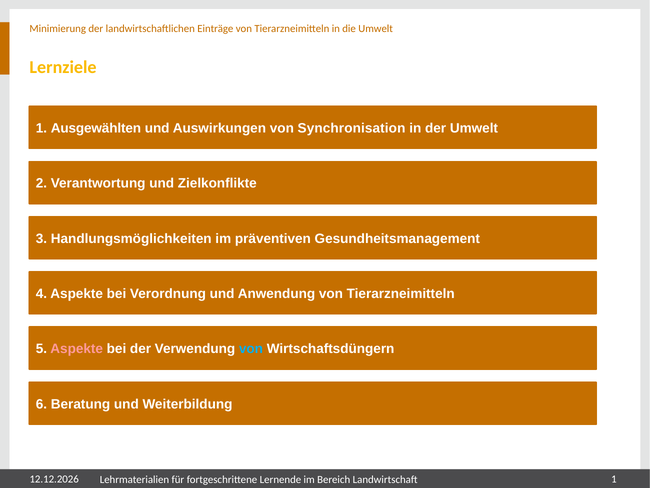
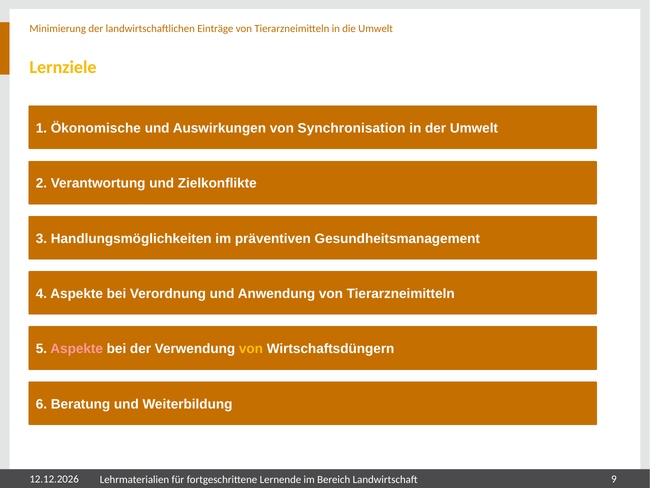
Ausgewählten: Ausgewählten -> Ökonomische (96, 128)
von colour: light blue -> yellow (251, 349)
Landwirtschaft 1: 1 -> 9 (614, 479)
